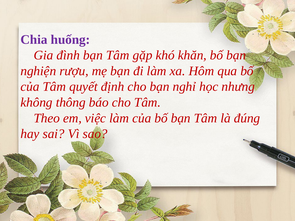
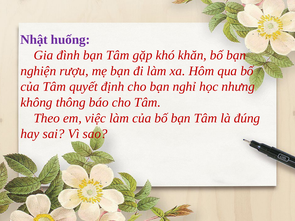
Chia: Chia -> Nhật (34, 40)
